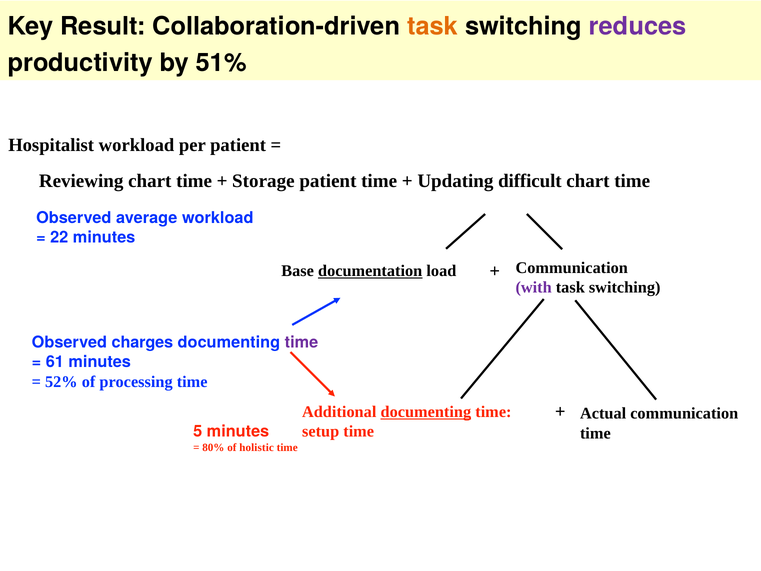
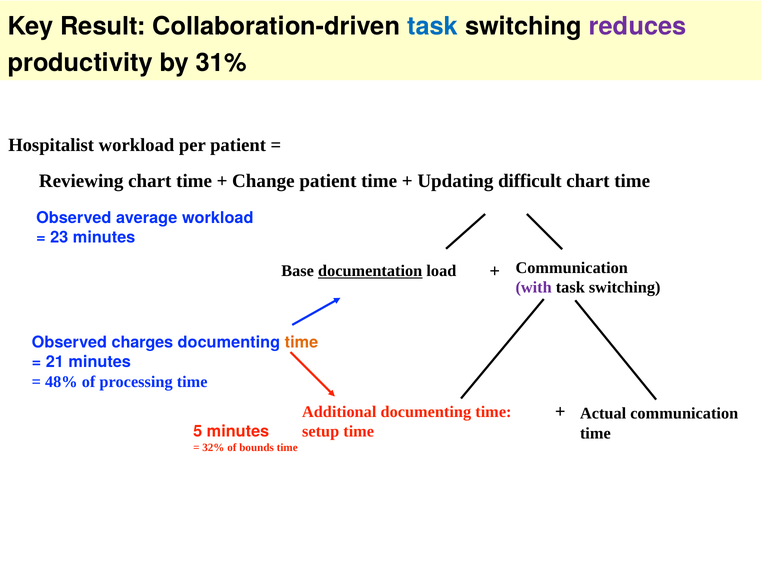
task colour: orange -> blue (433, 26)
51%: 51% -> 31% (221, 63)
Storage: Storage -> Change (263, 181)
22: 22 -> 23 (59, 237)
time colour: purple -> orange (301, 342)
61: 61 -> 21 (55, 362)
52%: 52% -> 48% (61, 382)
documenting underline: present -> none (426, 412)
80%: 80% -> 32% (213, 447)
holistic: holistic -> bounds (257, 447)
